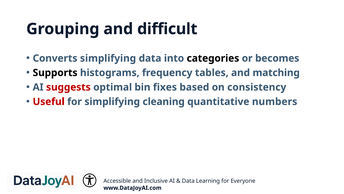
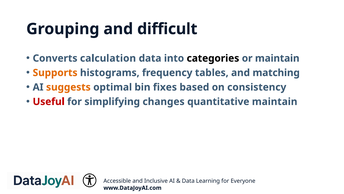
Converts simplifying: simplifying -> calculation (108, 58)
or becomes: becomes -> maintain (277, 58)
Supports colour: black -> orange (55, 73)
suggests colour: red -> orange (68, 87)
cleaning: cleaning -> changes (164, 101)
quantitative numbers: numbers -> maintain (275, 101)
